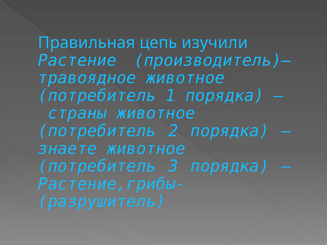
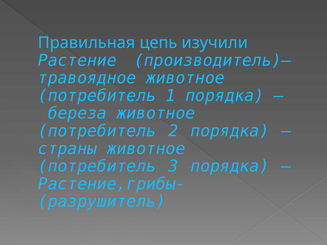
страны: страны -> береза (77, 113)
знаете: знаете -> страны (67, 149)
